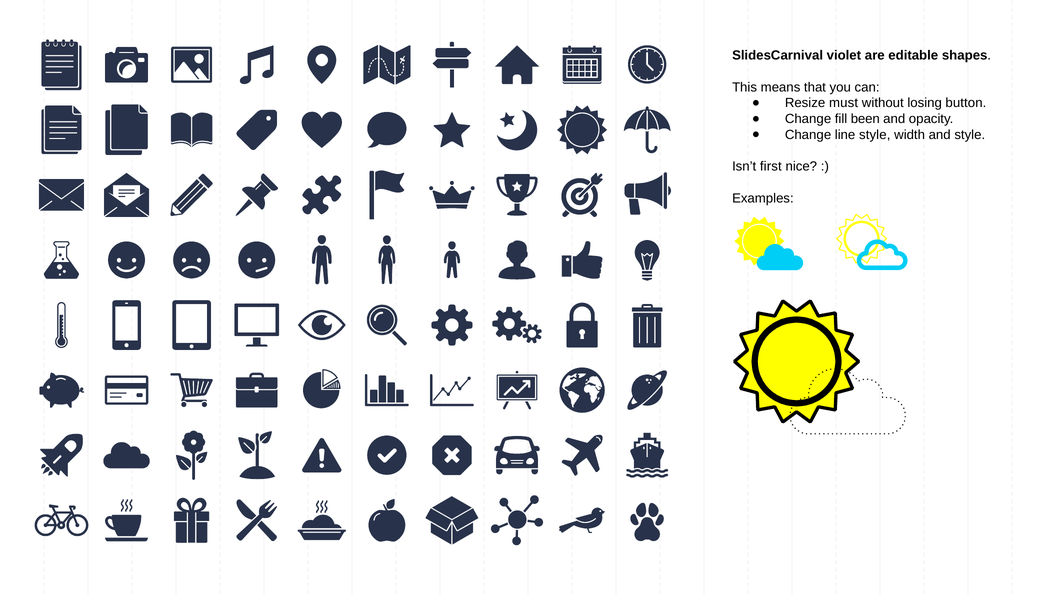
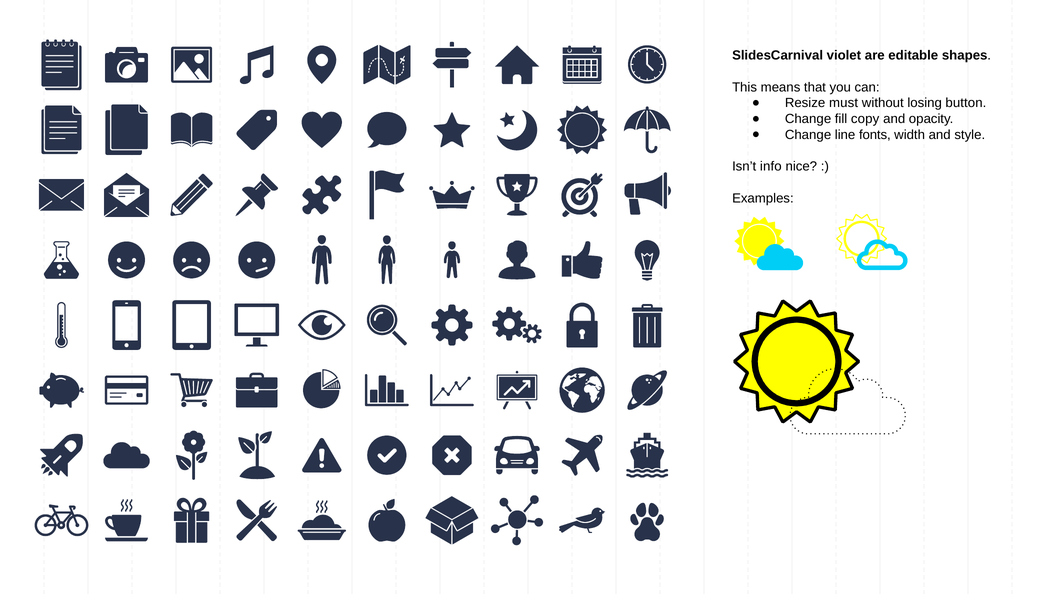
been: been -> copy (865, 119)
line style: style -> fonts (875, 135)
first: first -> info (771, 167)
